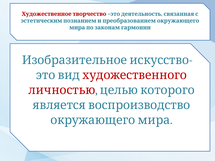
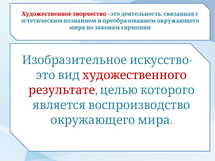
личностью: личностью -> результате (62, 90)
